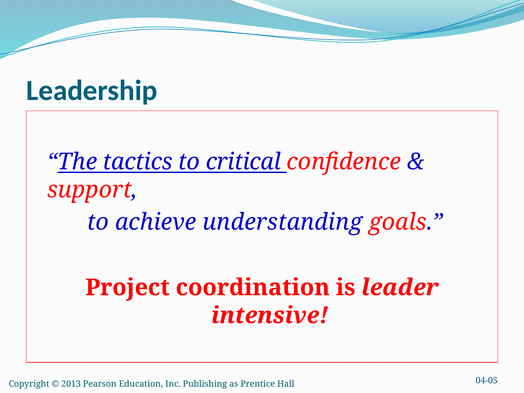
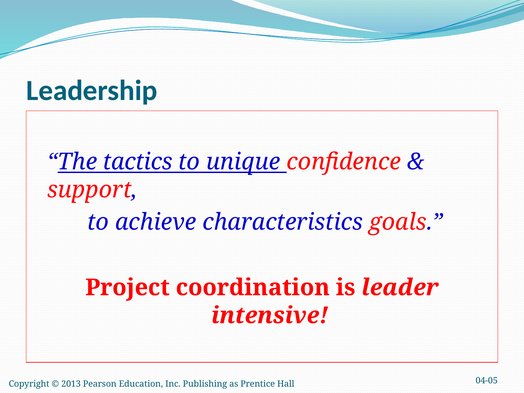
critical: critical -> unique (243, 162)
understanding: understanding -> characteristics (283, 222)
